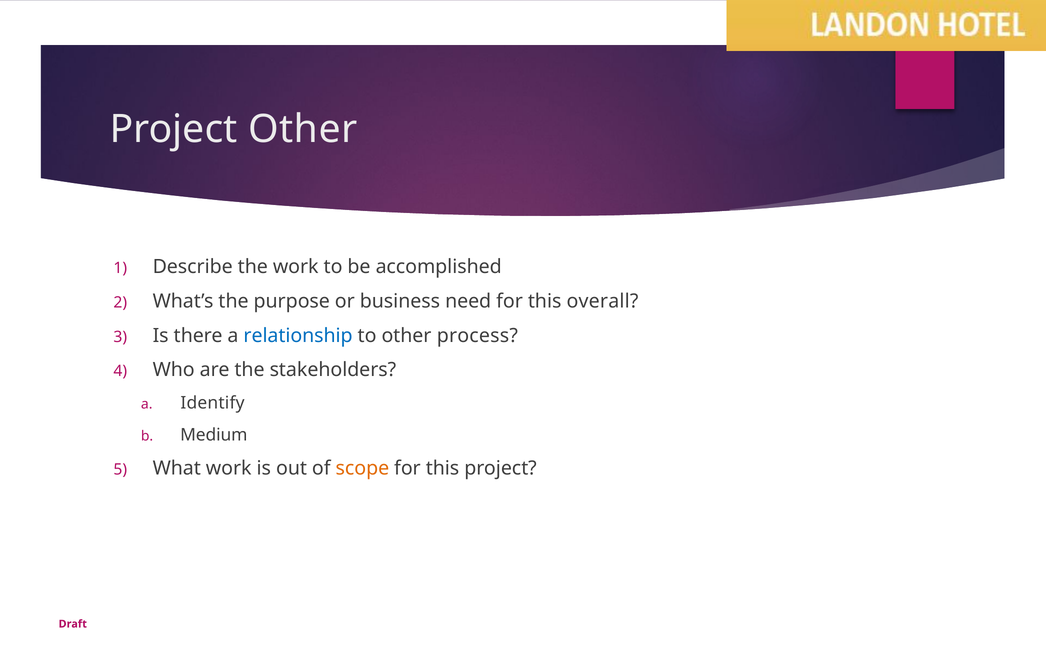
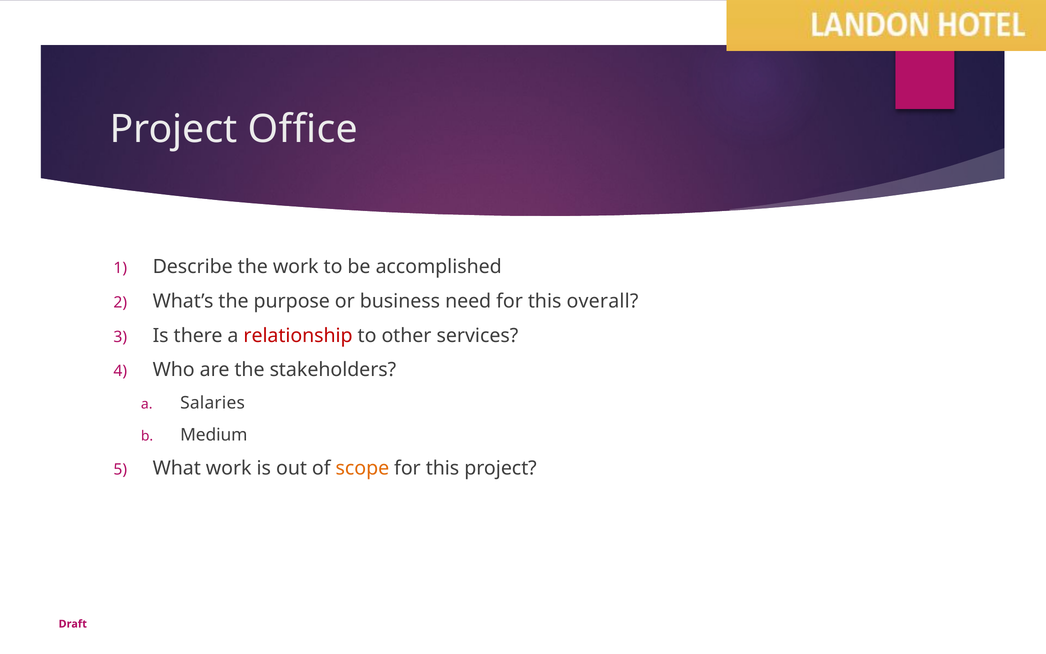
Project Other: Other -> Office (303, 129)
relationship colour: blue -> red (298, 335)
process: process -> services (477, 335)
Identify: Identify -> Salaries (213, 403)
